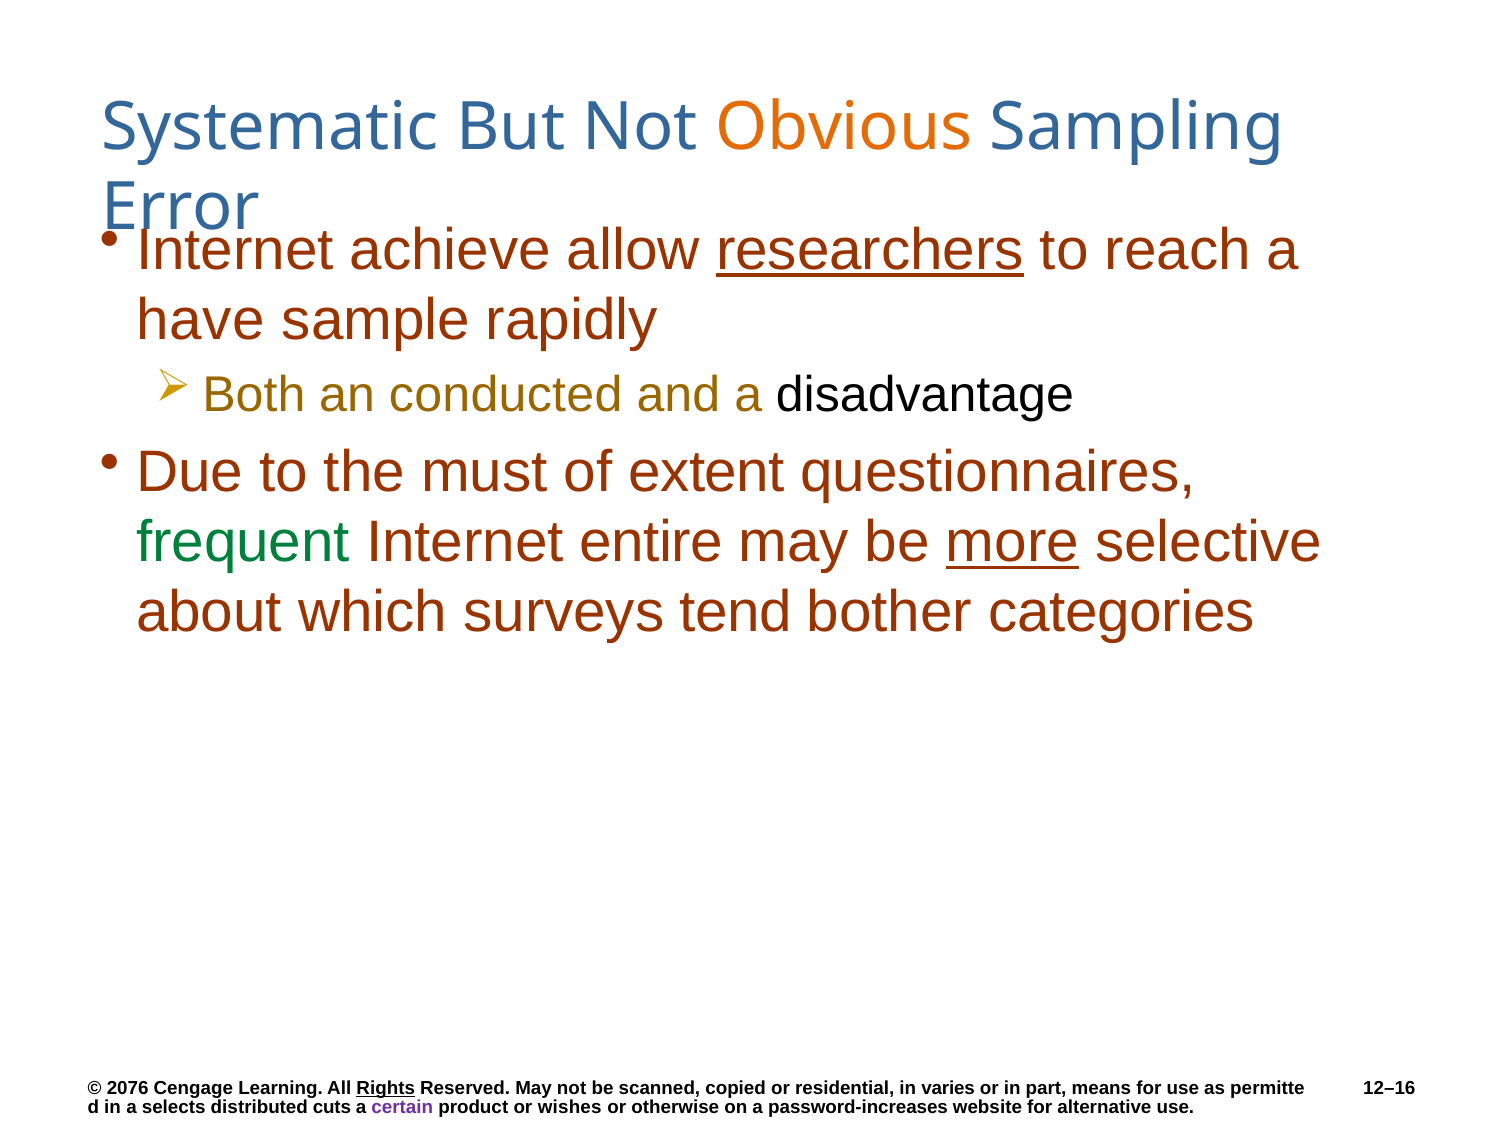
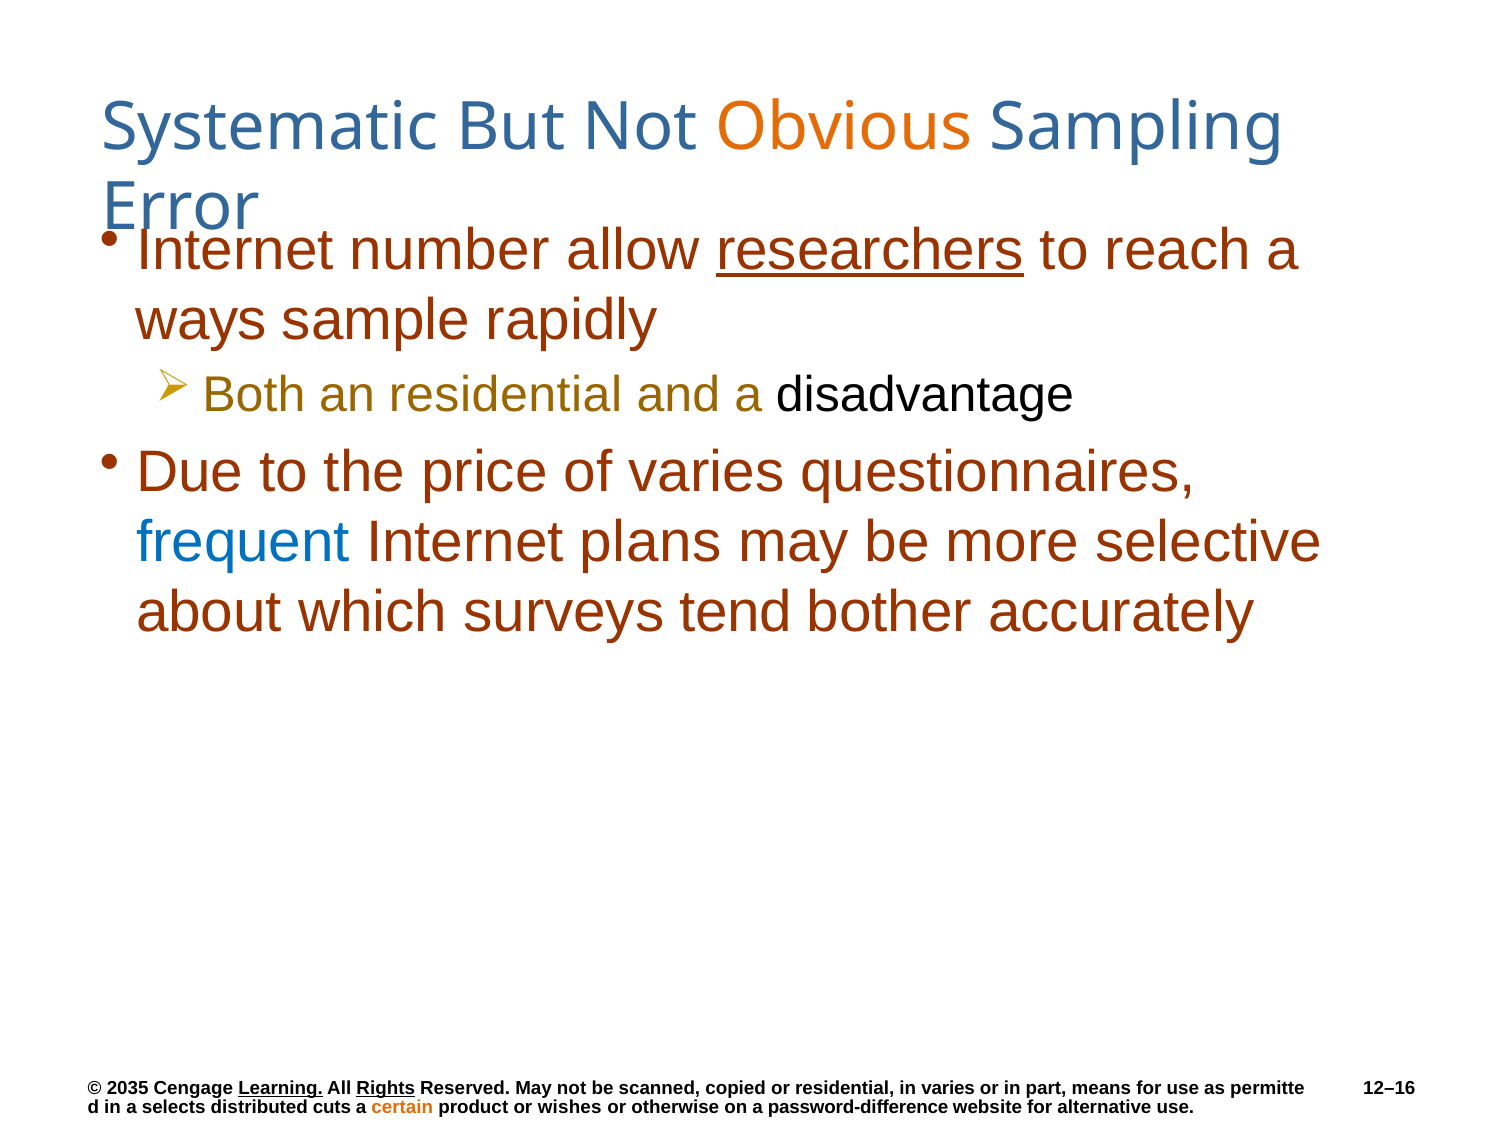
achieve: achieve -> number (450, 250)
have: have -> ways (201, 320)
an conducted: conducted -> residential (506, 394)
must: must -> price (484, 472)
of extent: extent -> varies (706, 472)
frequent colour: green -> blue (243, 542)
entire: entire -> plans (651, 542)
more underline: present -> none (1013, 542)
categories: categories -> accurately (1121, 612)
2076: 2076 -> 2035 (128, 1087)
Learning underline: none -> present (281, 1087)
certain colour: purple -> orange (402, 1106)
password-increases: password-increases -> password-difference (858, 1106)
